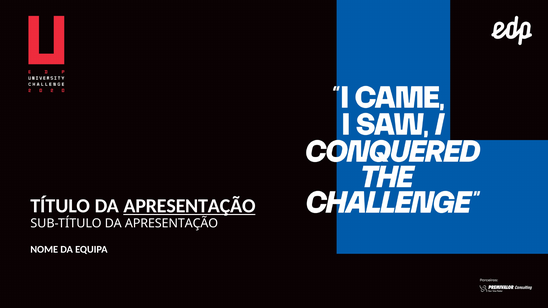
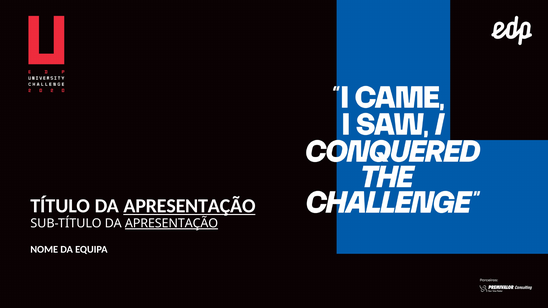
APRESENTAÇÃO underline: none -> present (172, 224)
